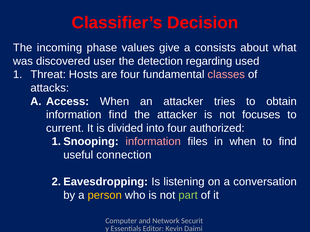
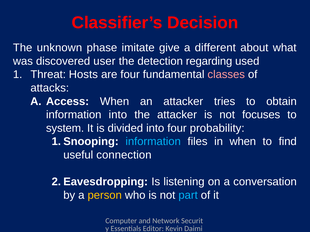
incoming: incoming -> unknown (59, 48)
values: values -> imitate (138, 48)
consists: consists -> different (215, 48)
information find: find -> into (118, 115)
current: current -> system (65, 128)
authorized: authorized -> probability (217, 128)
information colour: pink -> light blue (153, 142)
part colour: light green -> light blue (188, 196)
